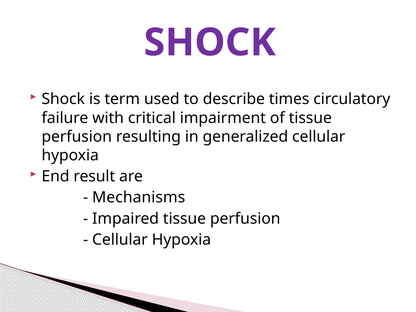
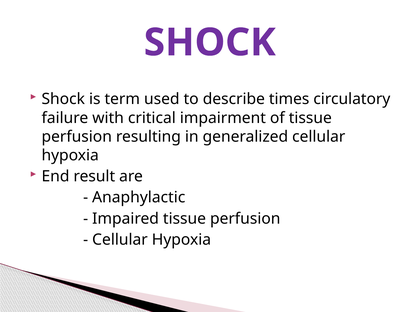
Mechanisms: Mechanisms -> Anaphylactic (139, 197)
